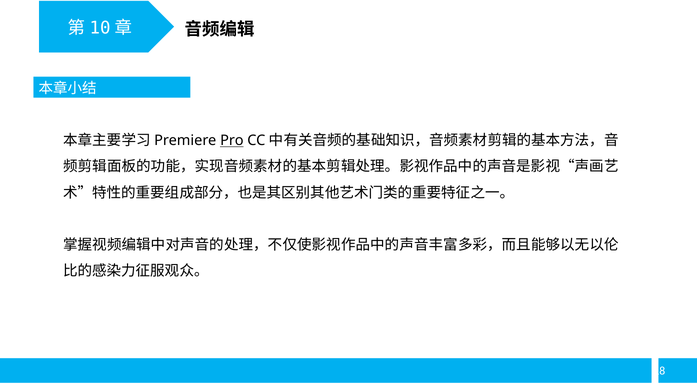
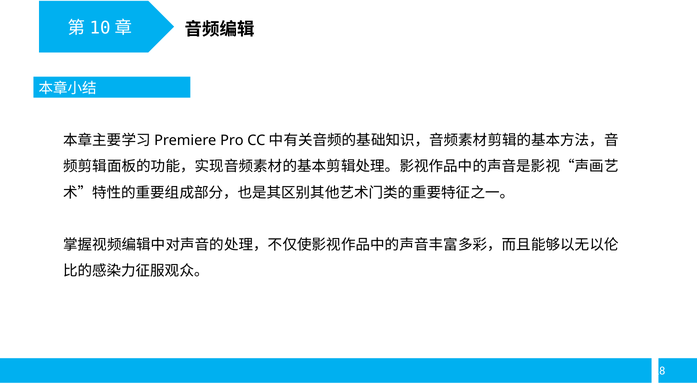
Pro underline: present -> none (232, 140)
